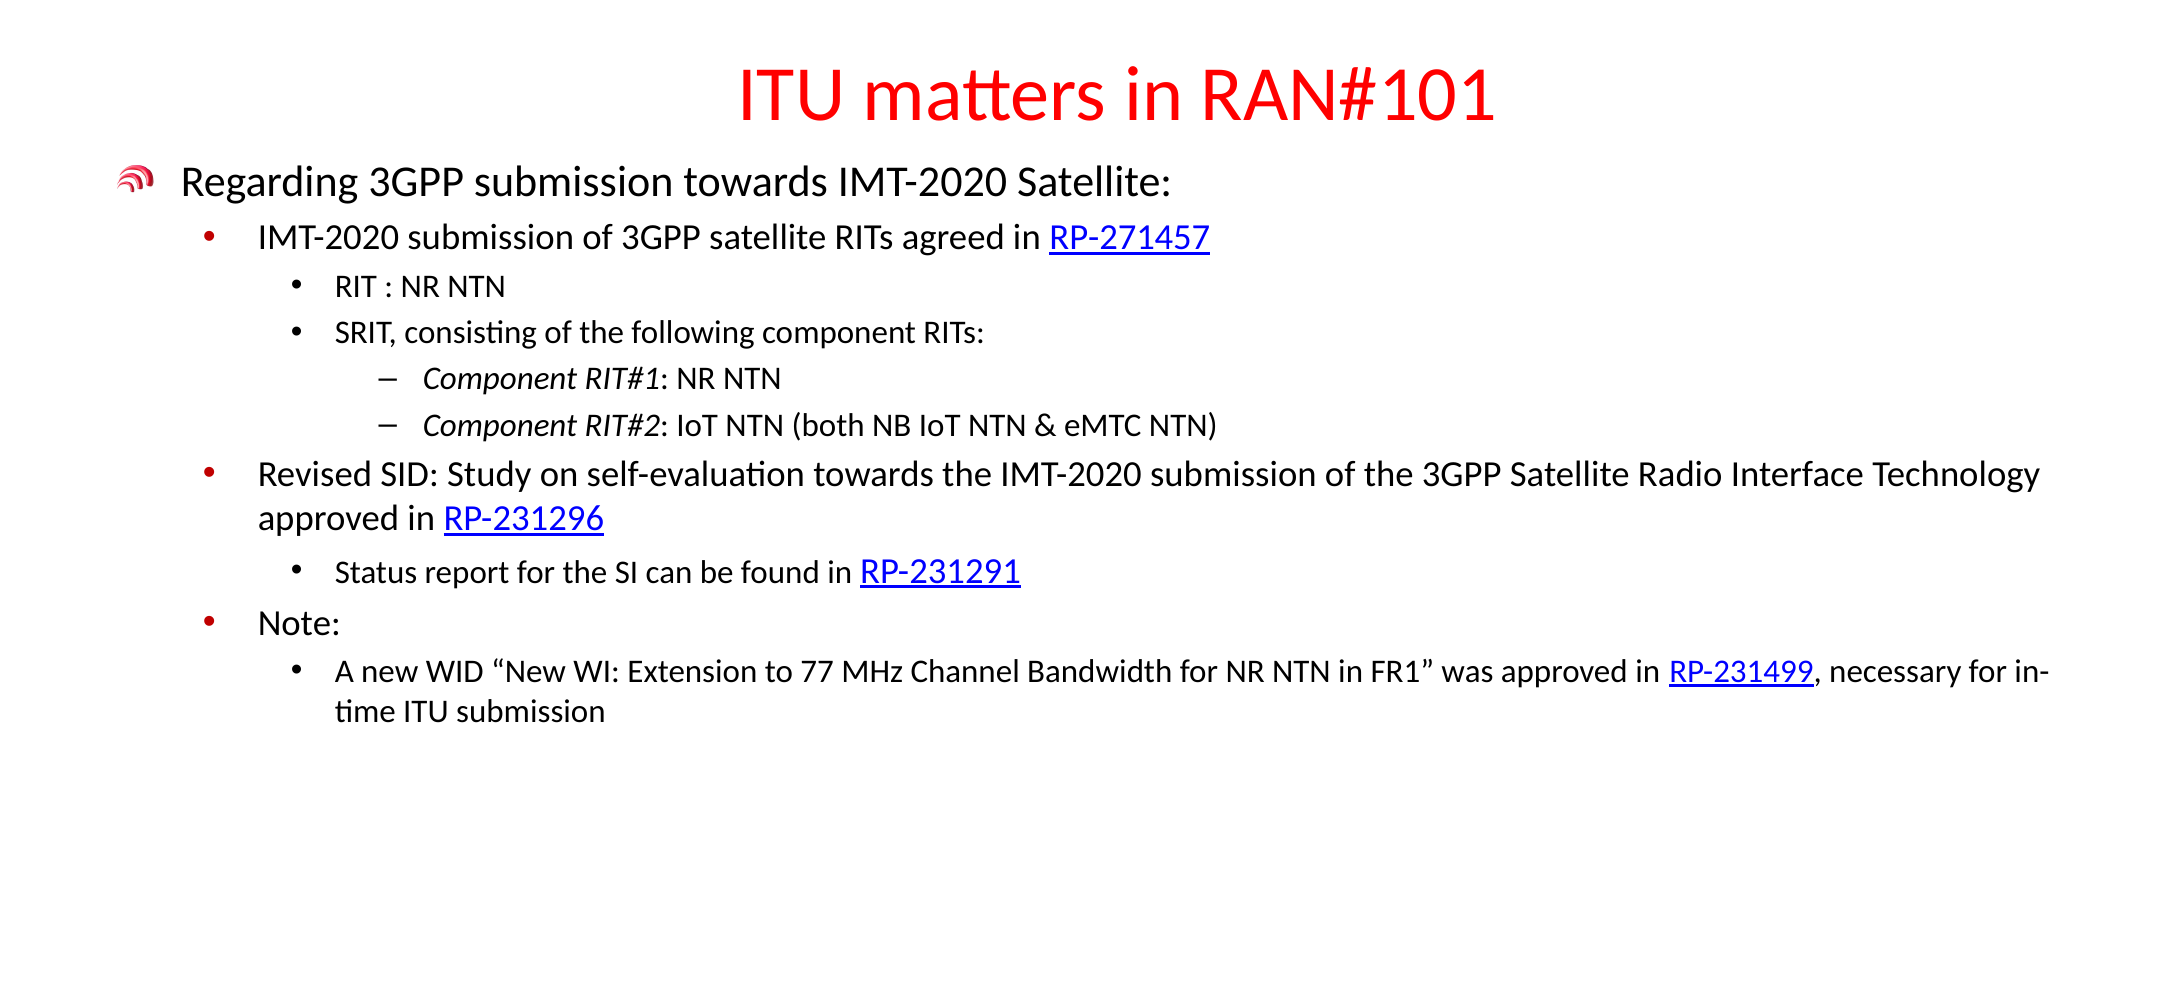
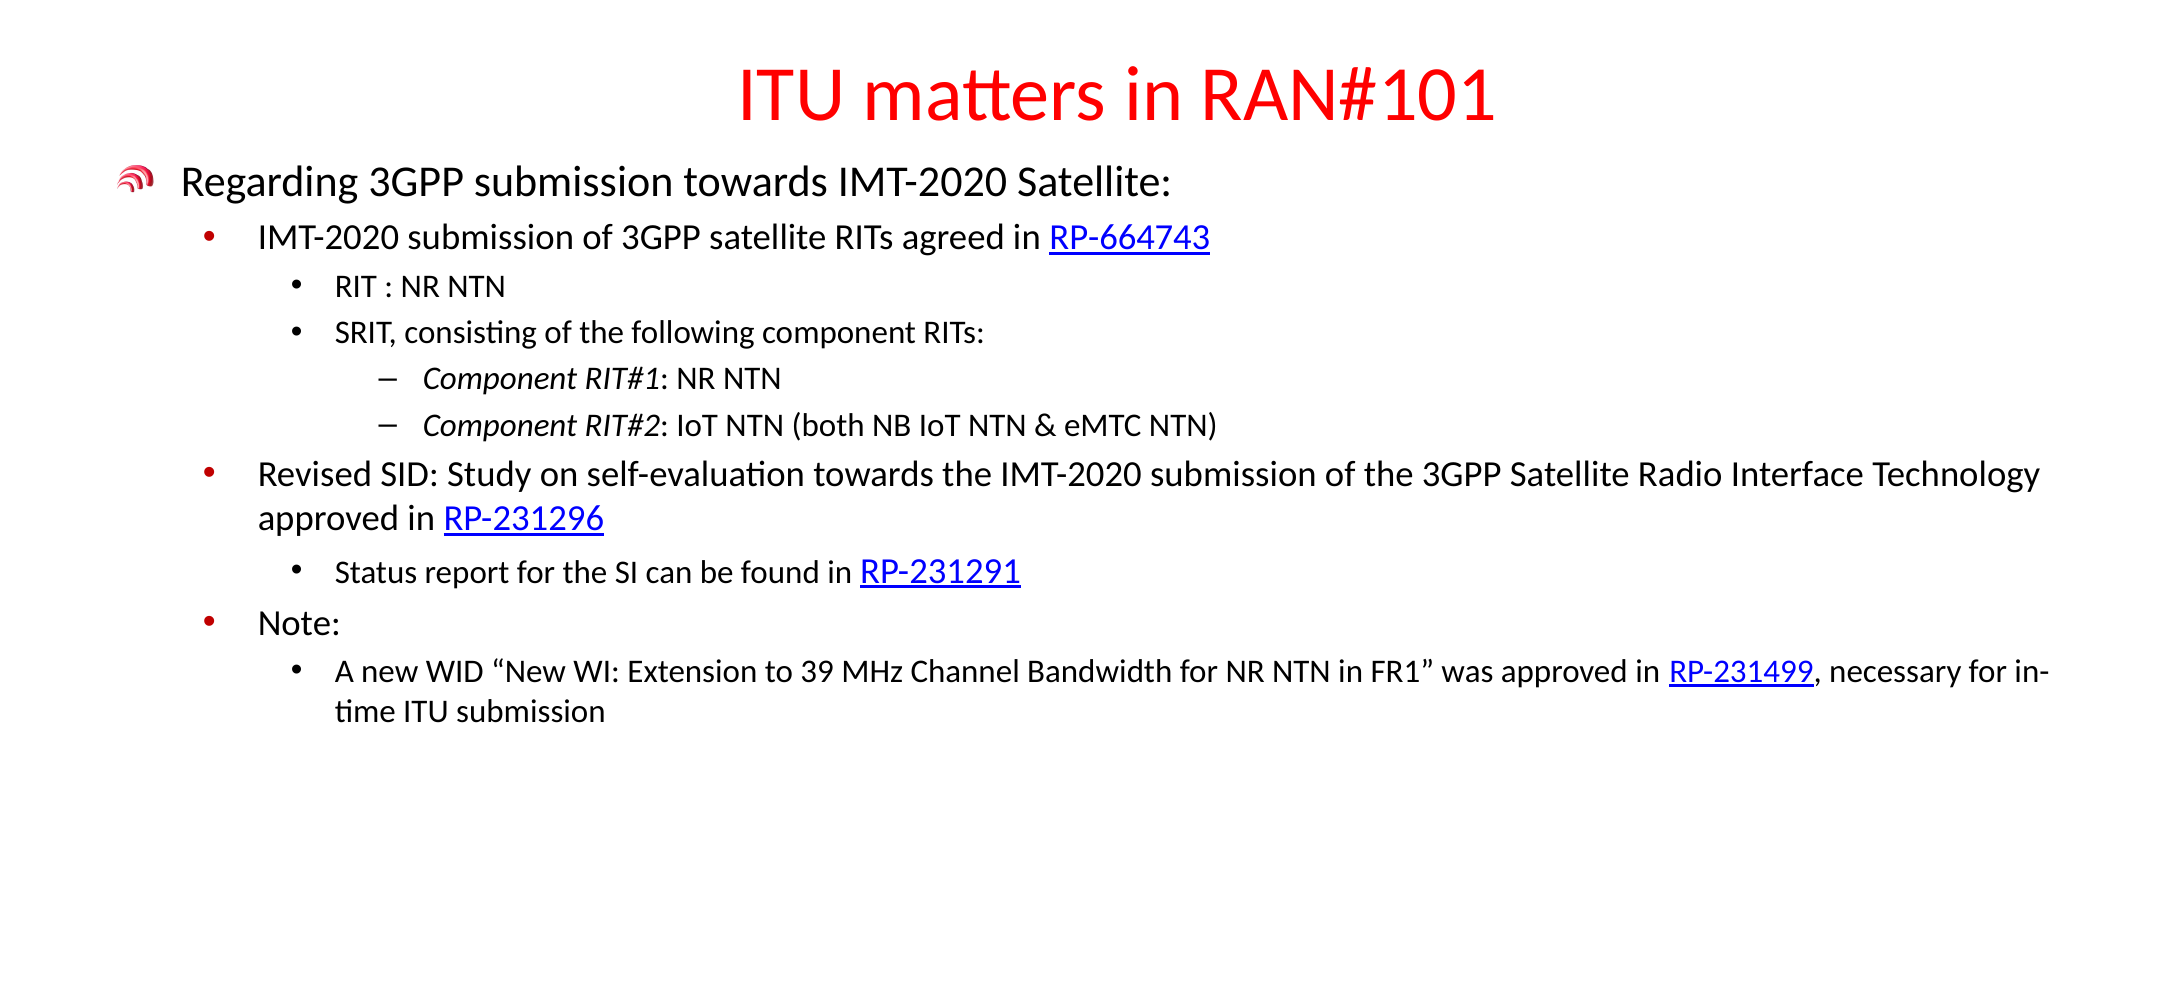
RP-271457: RP-271457 -> RP-664743 (1130, 238)
77: 77 -> 39 (817, 671)
